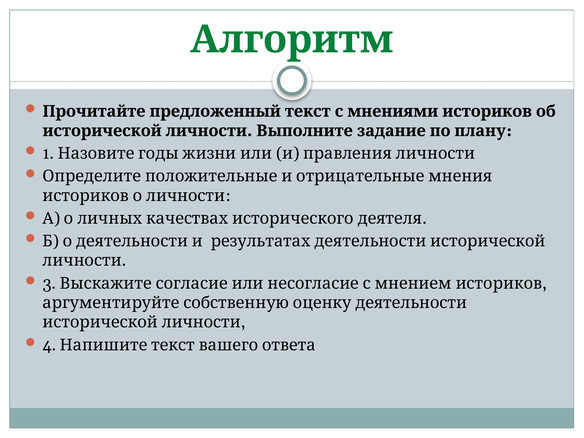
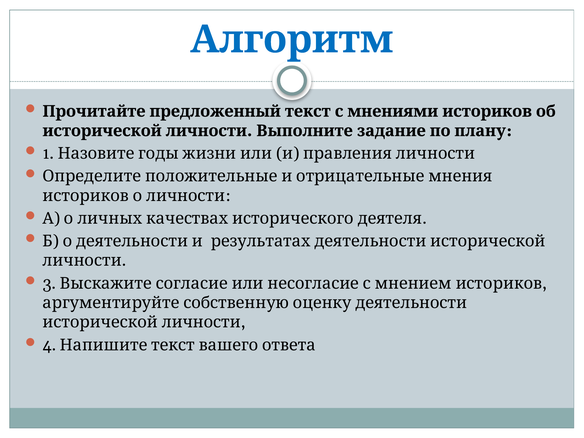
Алгоритм colour: green -> blue (292, 39)
